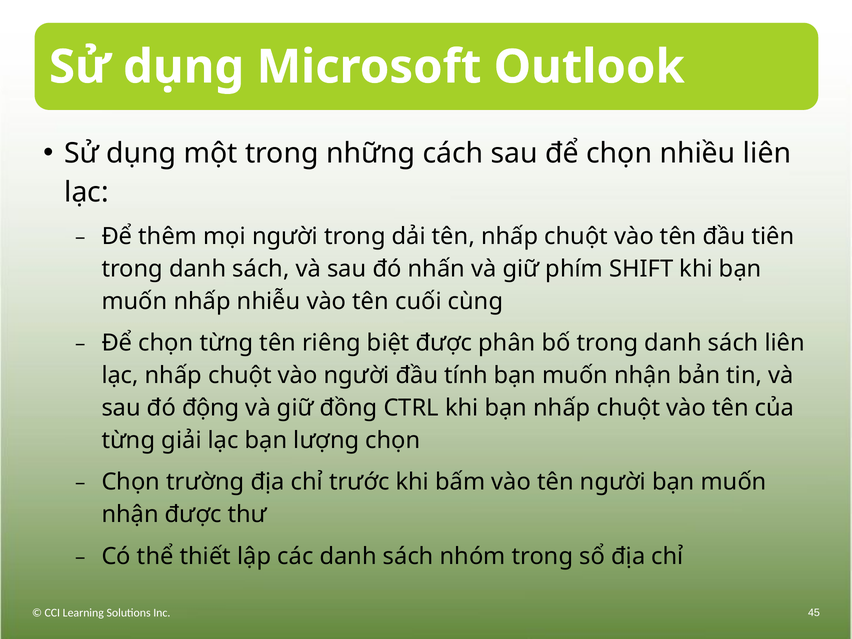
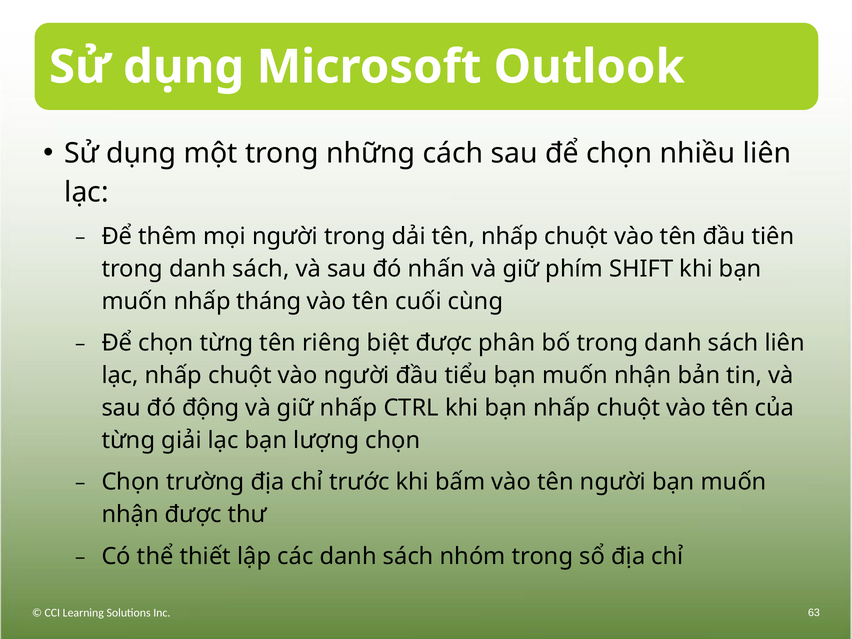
nhiễu: nhiễu -> tháng (269, 301)
tính: tính -> tiểu (466, 375)
giữ đồng: đồng -> nhấp (349, 408)
45: 45 -> 63 (814, 613)
